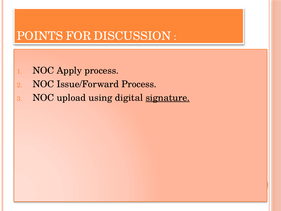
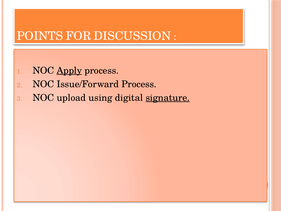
Apply underline: none -> present (69, 70)
